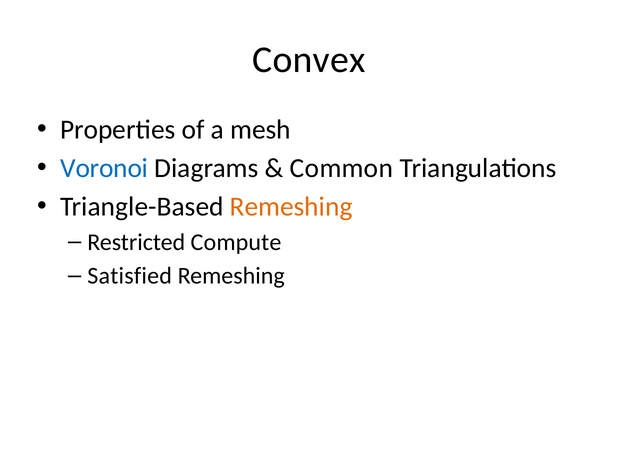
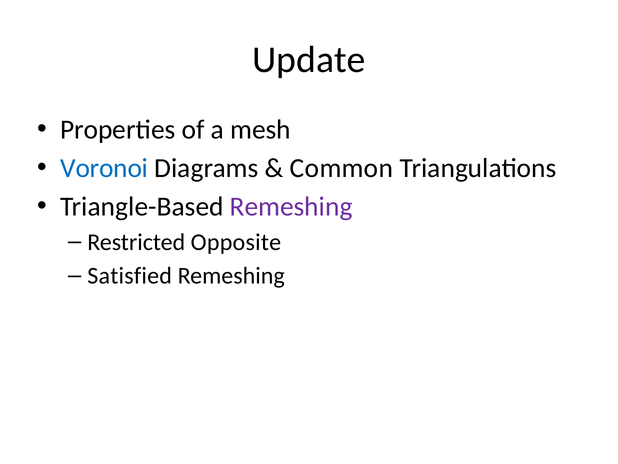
Convex: Convex -> Update (309, 60)
Remeshing colour: orange -> purple (291, 207)
Compute: Compute -> Opposite (236, 242)
